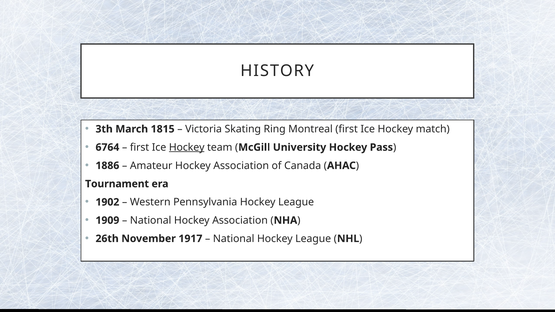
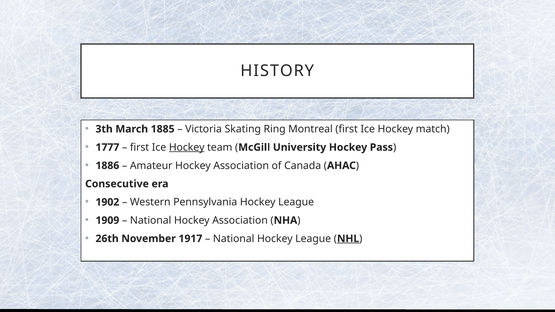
1815: 1815 -> 1885 (163, 129)
6764: 6764 -> 1777 (107, 147)
Tournament: Tournament -> Consecutive (117, 184)
NHL underline: none -> present (348, 239)
